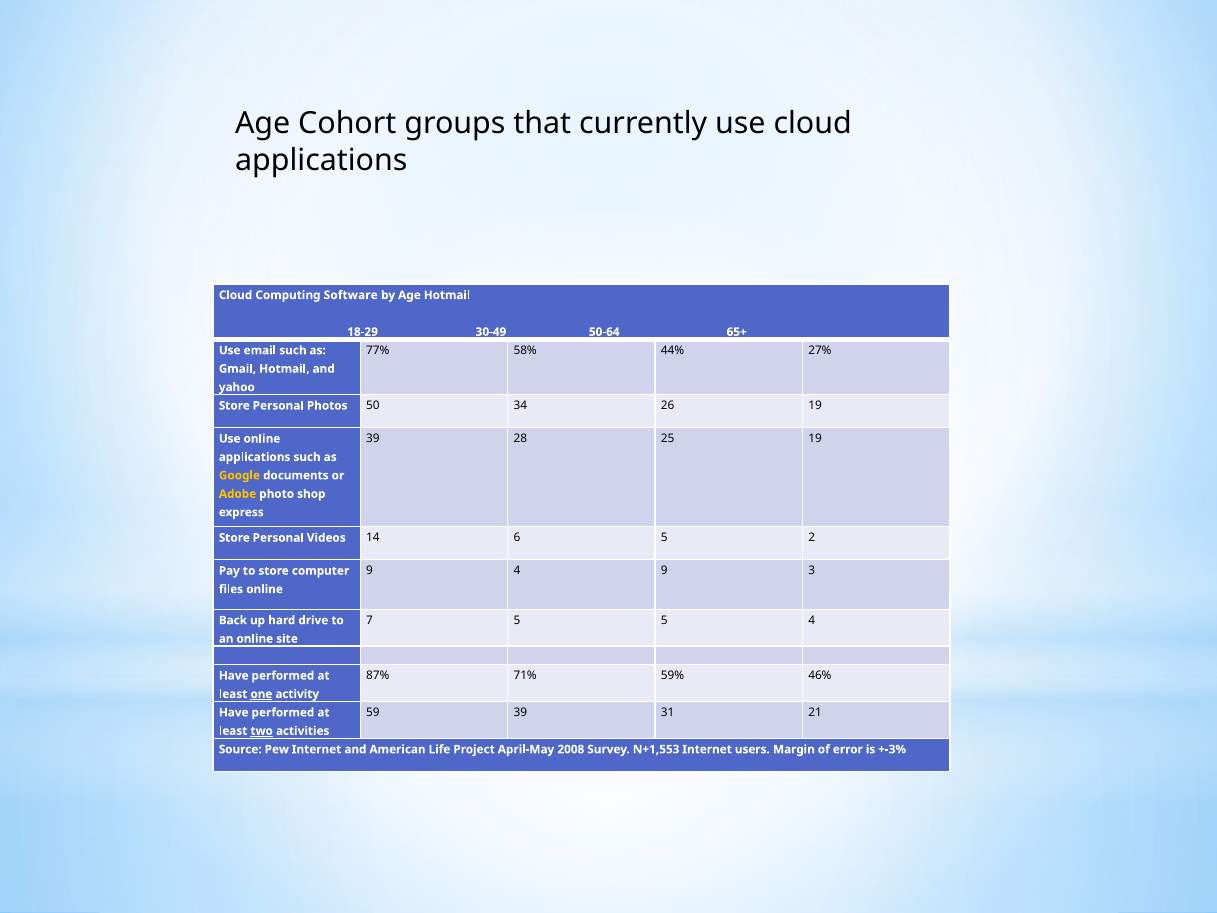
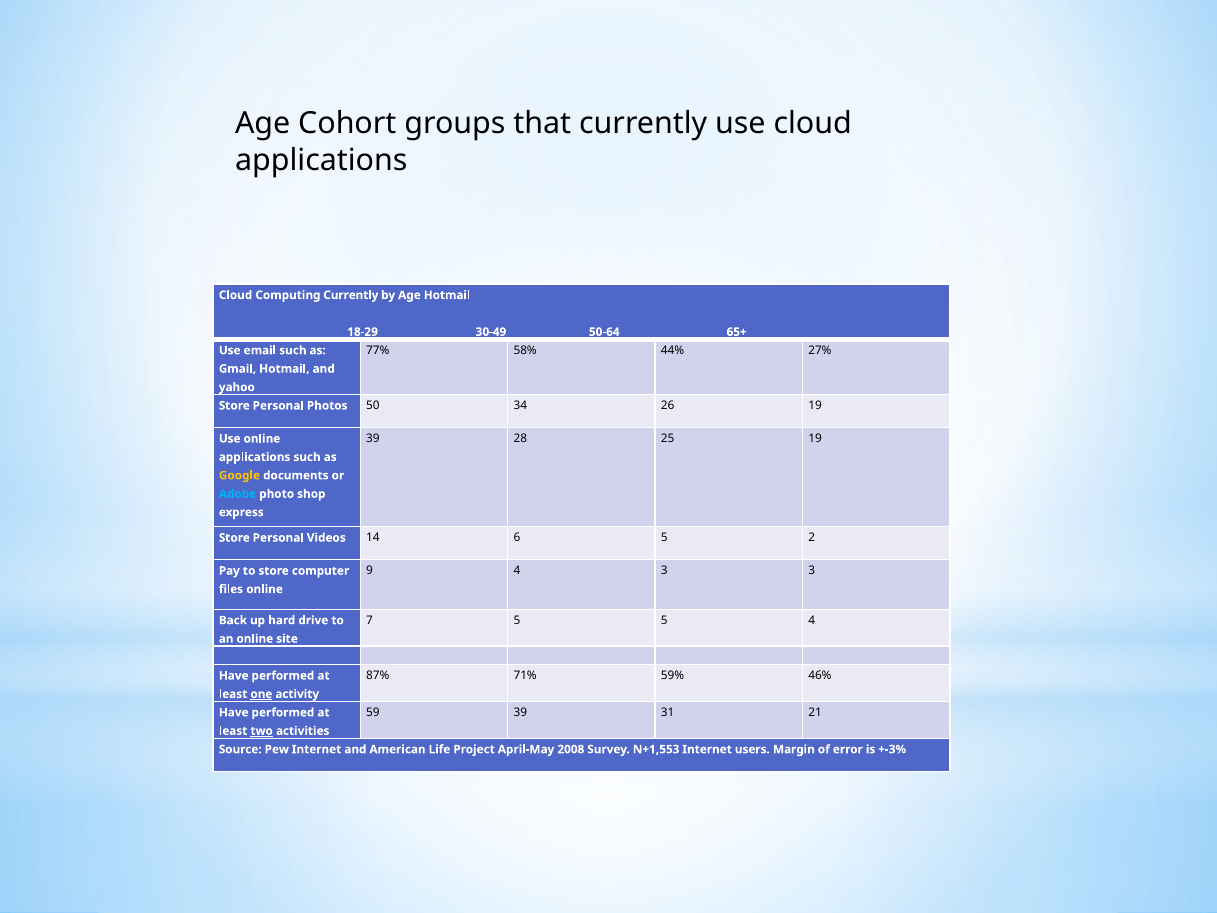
Computing Software: Software -> Currently (351, 295)
Adobe colour: yellow -> light blue (238, 494)
4 9: 9 -> 3 (664, 571)
